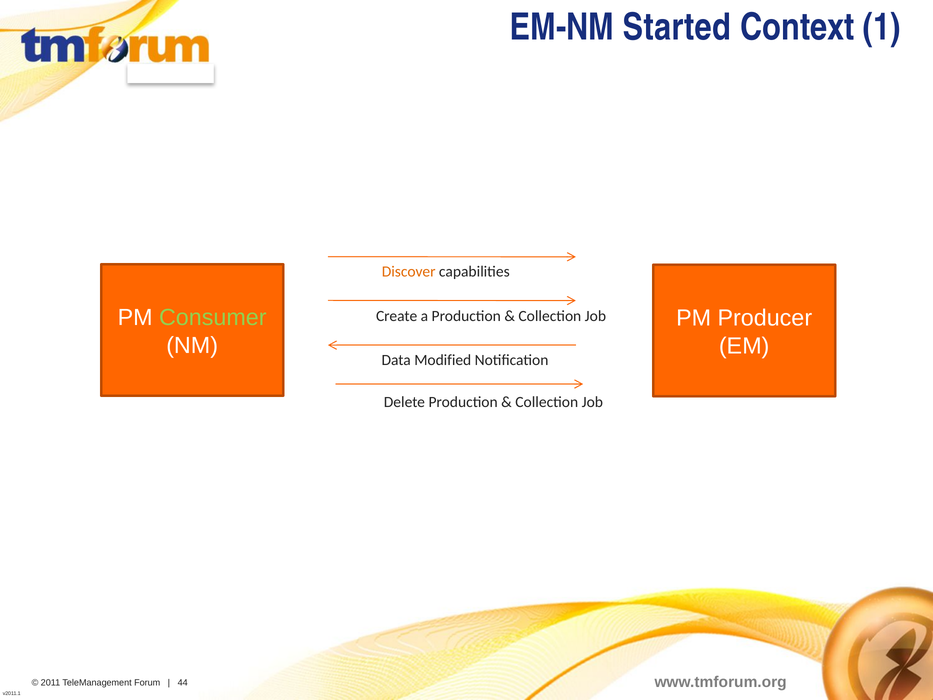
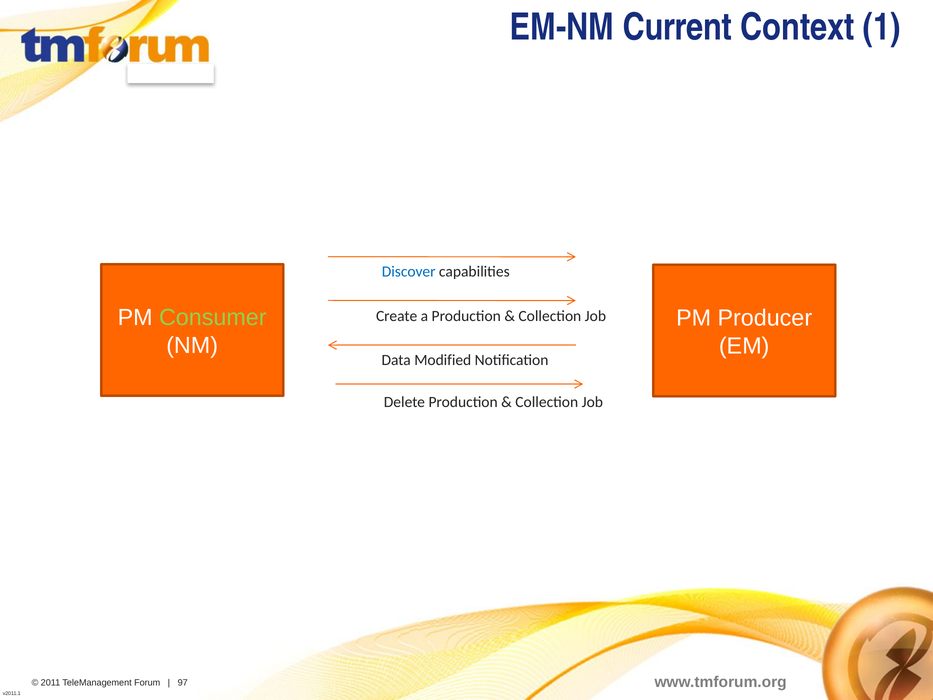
Started: Started -> Current (677, 28)
Discover colour: orange -> blue (409, 272)
44: 44 -> 97 (183, 683)
